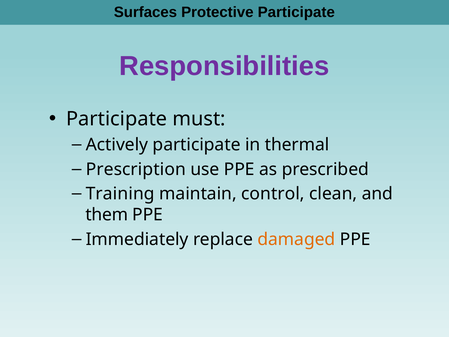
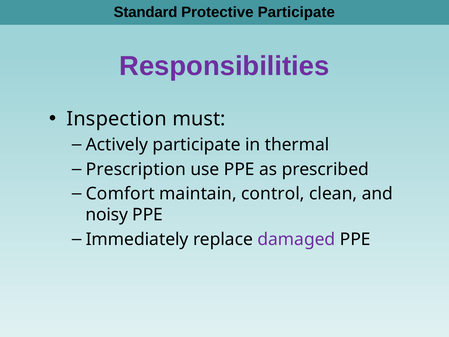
Surfaces: Surfaces -> Standard (146, 12)
Participate: Participate -> Inspection (117, 119)
Training: Training -> Comfort (120, 194)
them: them -> noisy (107, 215)
damaged colour: orange -> purple (296, 239)
